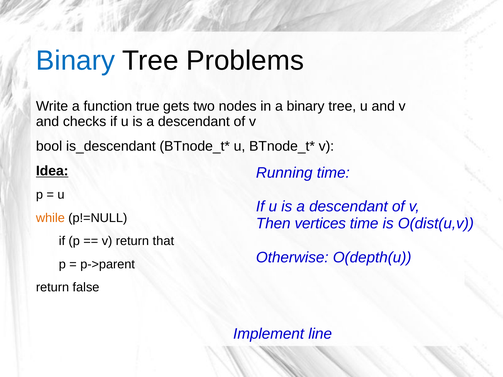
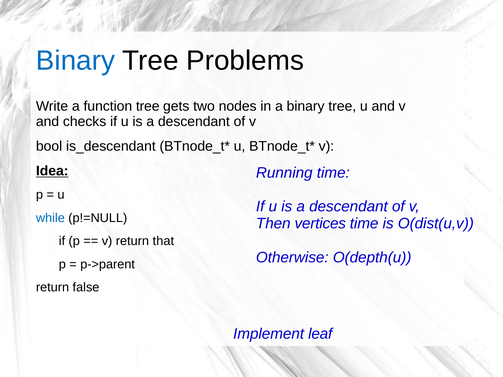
function true: true -> tree (148, 106)
while colour: orange -> blue (50, 218)
line: line -> leaf (320, 334)
